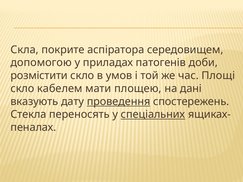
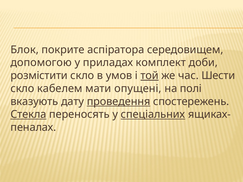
Скла: Скла -> Блок (25, 50)
патогенів: патогенів -> комплект (161, 63)
той underline: none -> present (150, 76)
Площі: Площі -> Шести (218, 76)
площею: площею -> опущені (138, 89)
дані: дані -> полі (191, 89)
Стекла underline: none -> present (28, 115)
